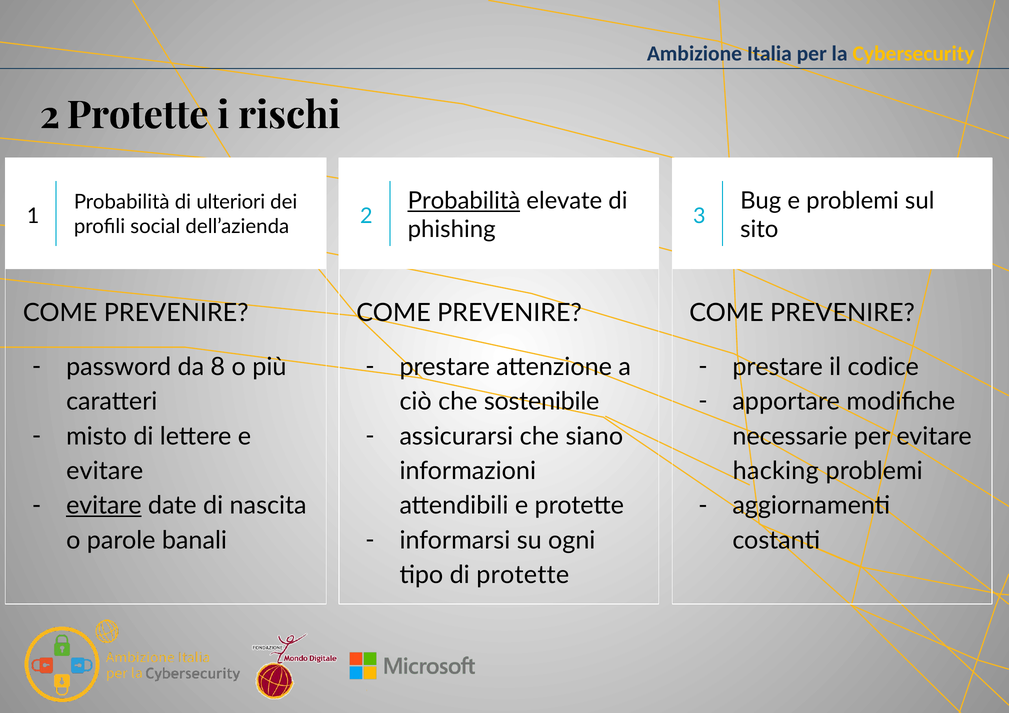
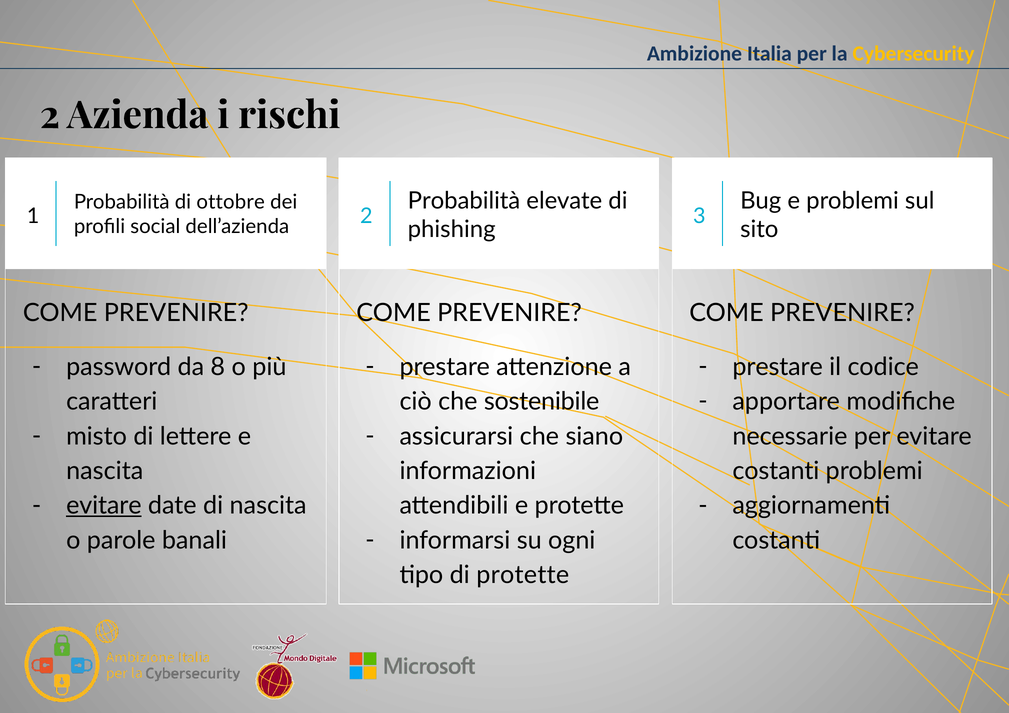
2 Protette: Protette -> Azienda (138, 116)
Probabilità underline: present -> none (464, 201)
ulteriori: ulteriori -> ottobre (231, 202)
evitare: evitare -> nascita (105, 471)
hacking: hacking -> costanti (776, 471)
